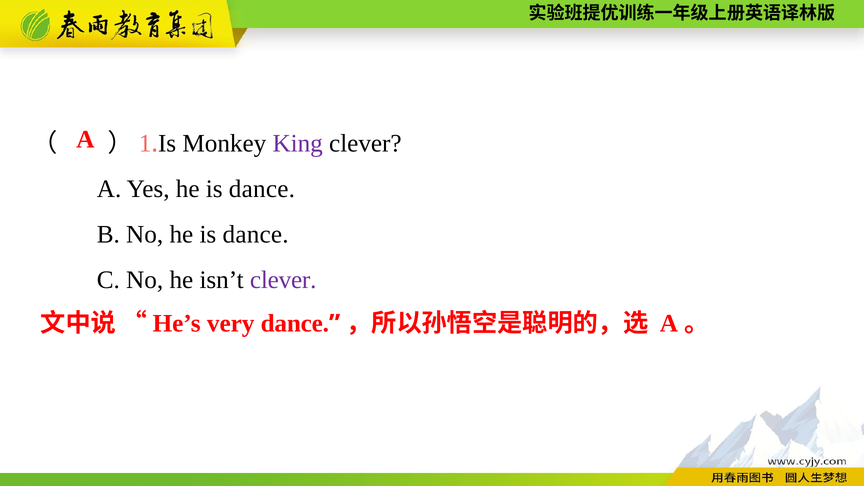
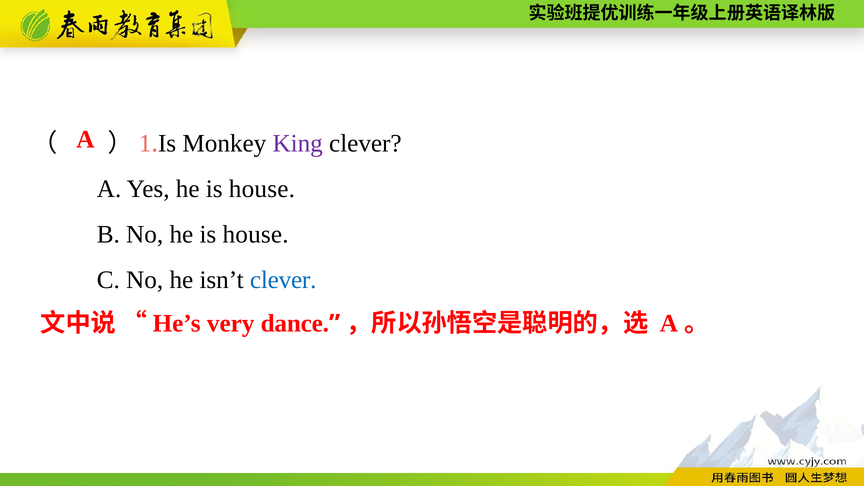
Yes he is dance: dance -> house (262, 189)
No he is dance: dance -> house (256, 234)
clever colour: purple -> blue (283, 280)
